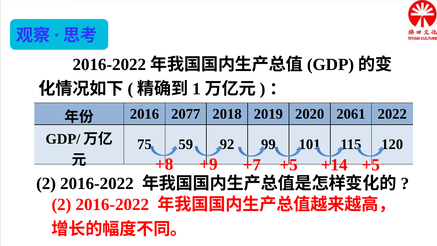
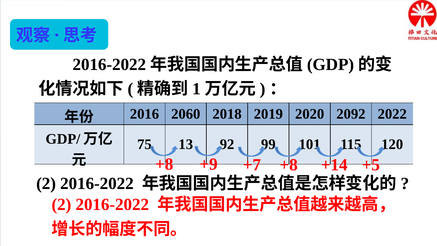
2077: 2077 -> 2060 (186, 114)
2061: 2061 -> 2092 (351, 114)
59: 59 -> 13 (186, 144)
+7 +5: +5 -> +8 (289, 165)
